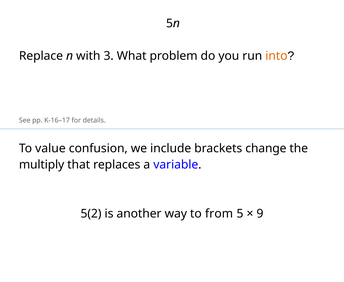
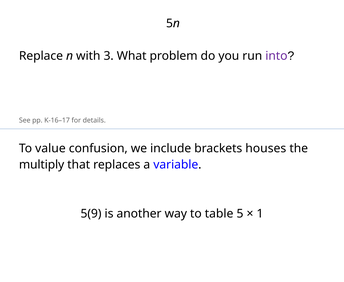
into colour: orange -> purple (276, 56)
change: change -> houses (266, 148)
5(2: 5(2 -> 5(9 (91, 214)
from: from -> table (219, 214)
9: 9 -> 1 (260, 214)
